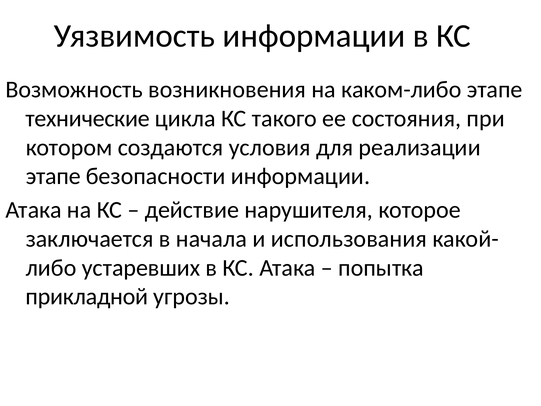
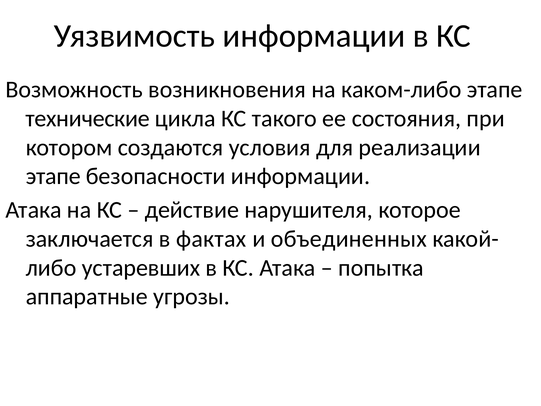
начала: начала -> фактах (211, 239)
использования: использования -> объединенных (349, 239)
прикладной: прикладной -> аппаратные (87, 296)
